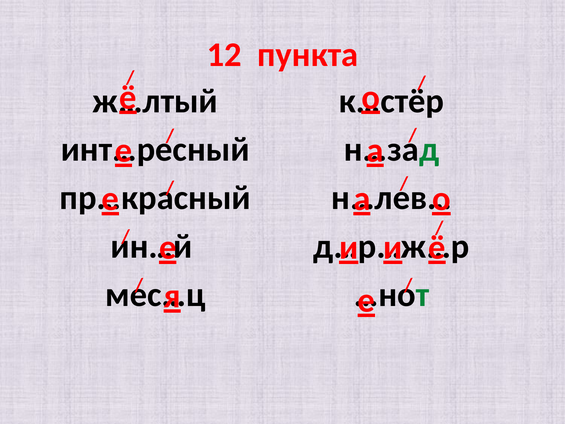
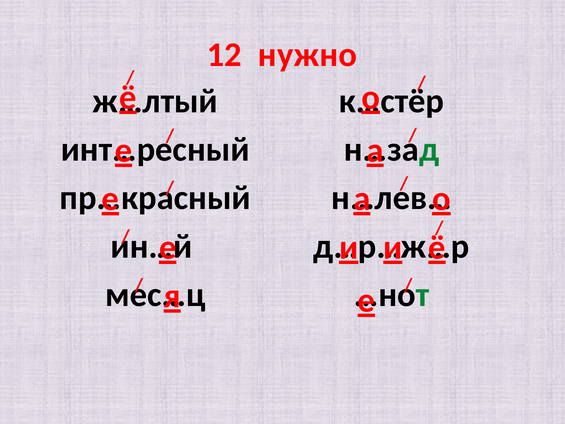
пункта: пункта -> нужно (307, 55)
